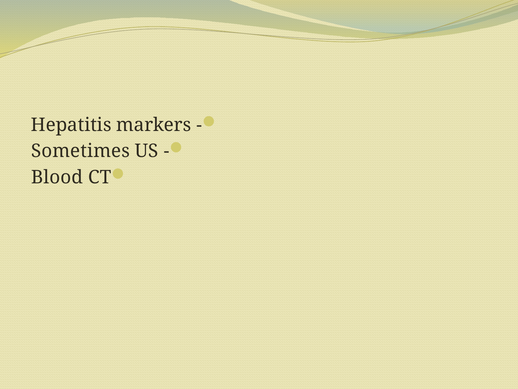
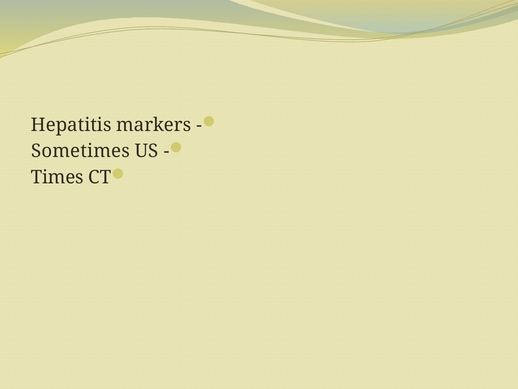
Blood: Blood -> Times (57, 177)
